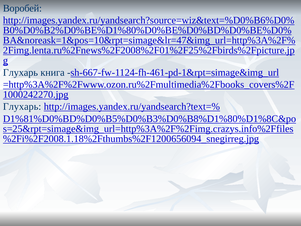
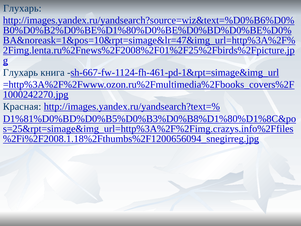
Воробей: Воробей -> Глухарь (22, 8)
Глухарь: Глухарь -> Красная (22, 107)
